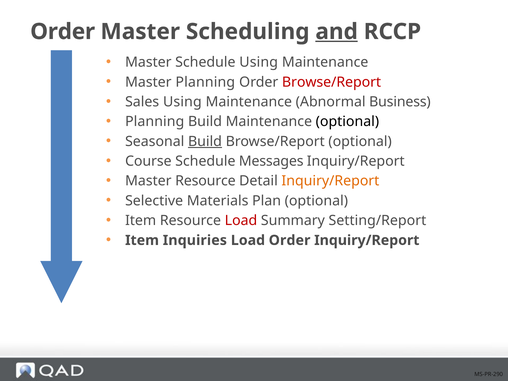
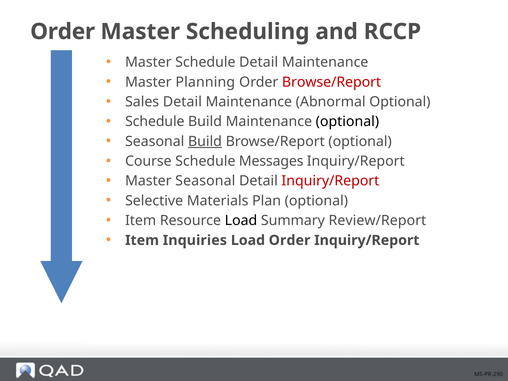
and underline: present -> none (337, 32)
Schedule Using: Using -> Detail (259, 62)
Sales Using: Using -> Detail (182, 102)
Abnormal Business: Business -> Optional (400, 102)
Planning: Planning -> Schedule (155, 122)
Master Resource: Resource -> Seasonal (205, 181)
Inquiry/Report colour: orange -> red (330, 181)
Load colour: red -> black (241, 221)
Setting/Report: Setting/Report -> Review/Report (377, 221)
